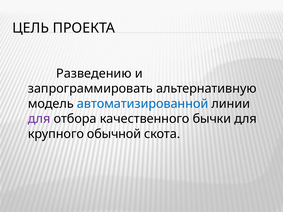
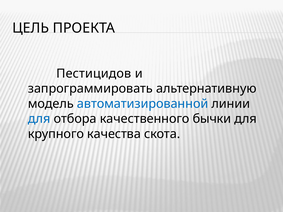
Разведению: Разведению -> Пестицидов (94, 74)
для colour: purple -> blue (39, 119)
обычной: обычной -> качества (114, 134)
